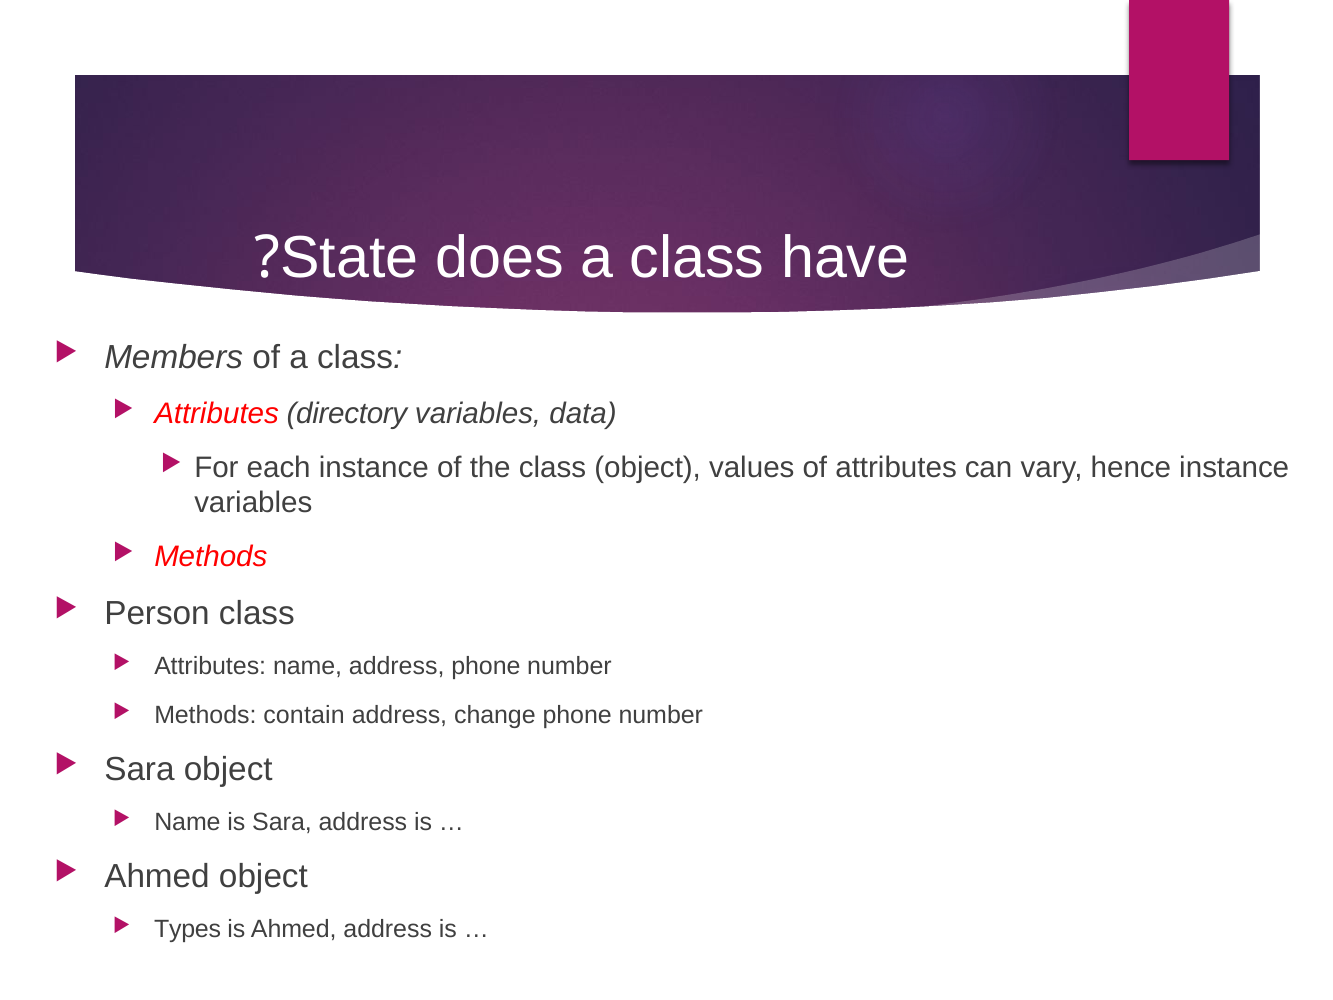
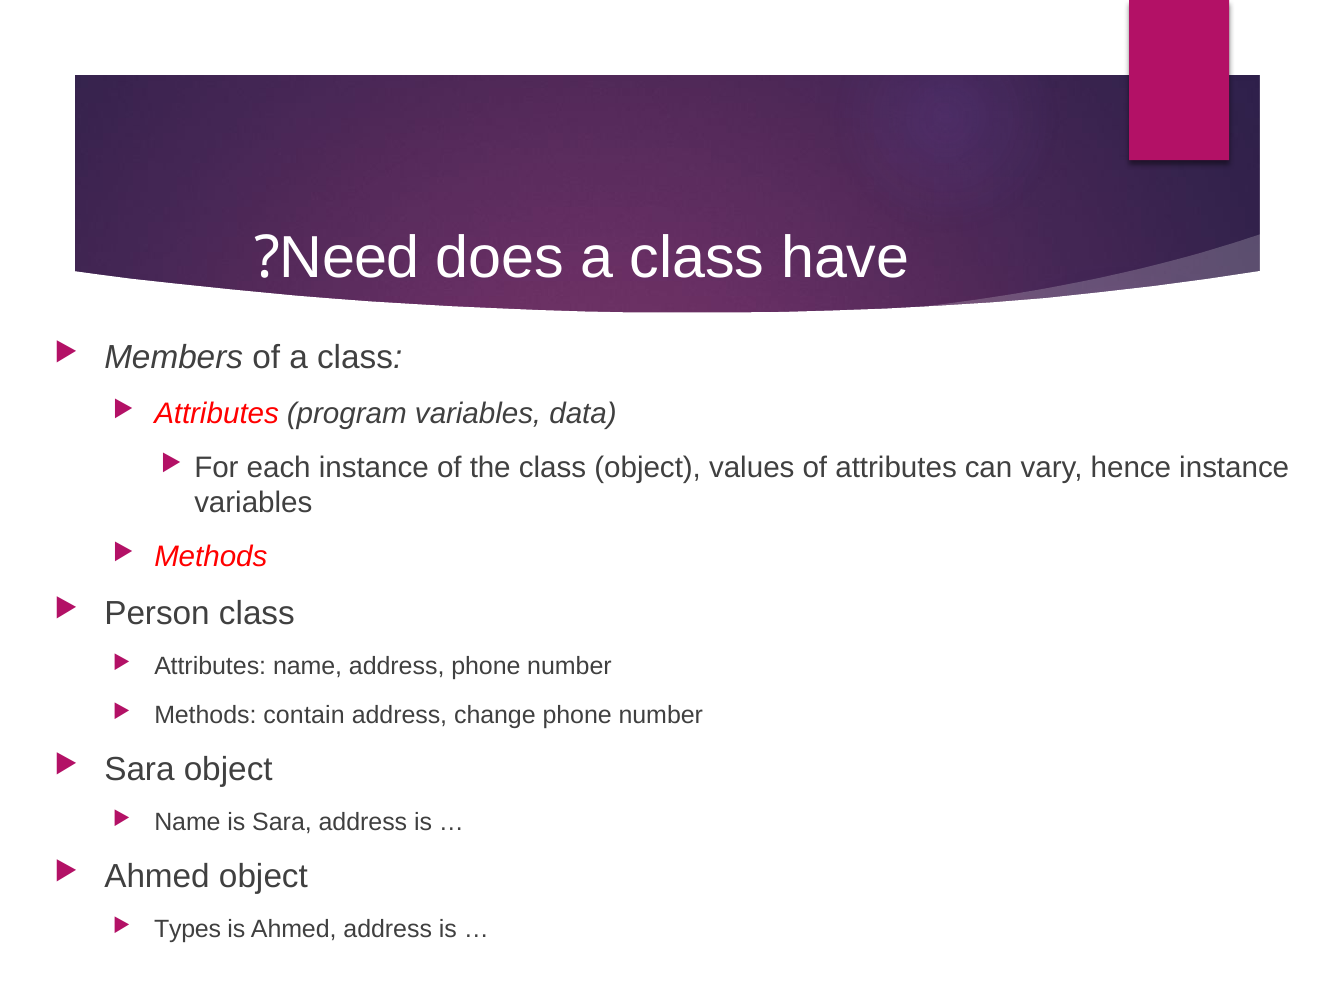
State: State -> Need (350, 258)
directory: directory -> program (347, 413)
